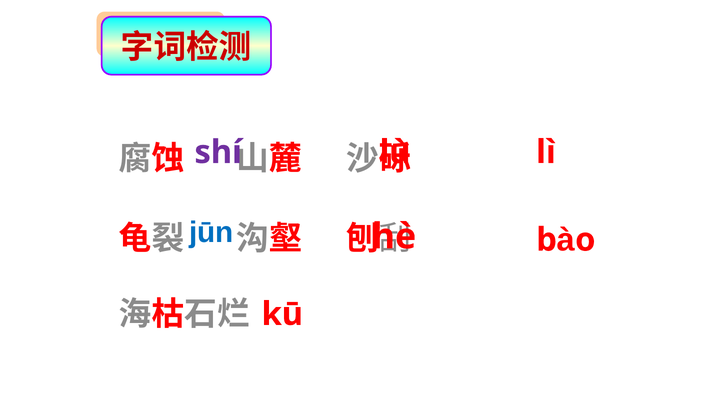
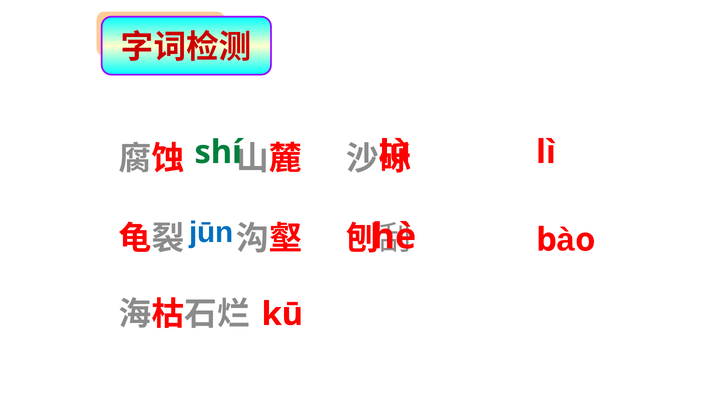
shí colour: purple -> green (218, 152)
